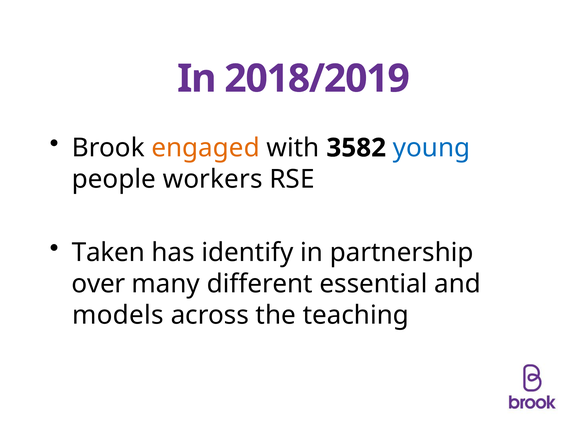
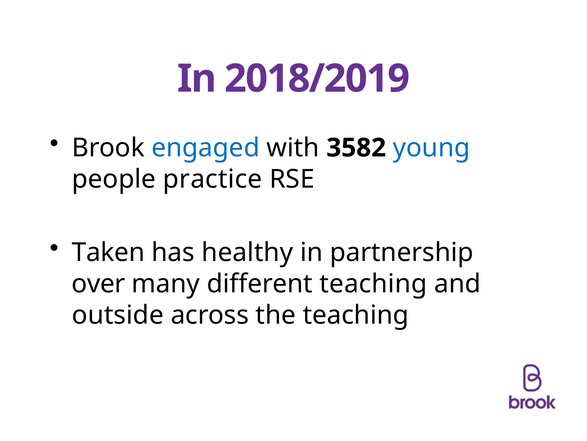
engaged colour: orange -> blue (206, 148)
workers: workers -> practice (213, 179)
identify: identify -> healthy (247, 252)
different essential: essential -> teaching (373, 283)
models: models -> outside (118, 315)
